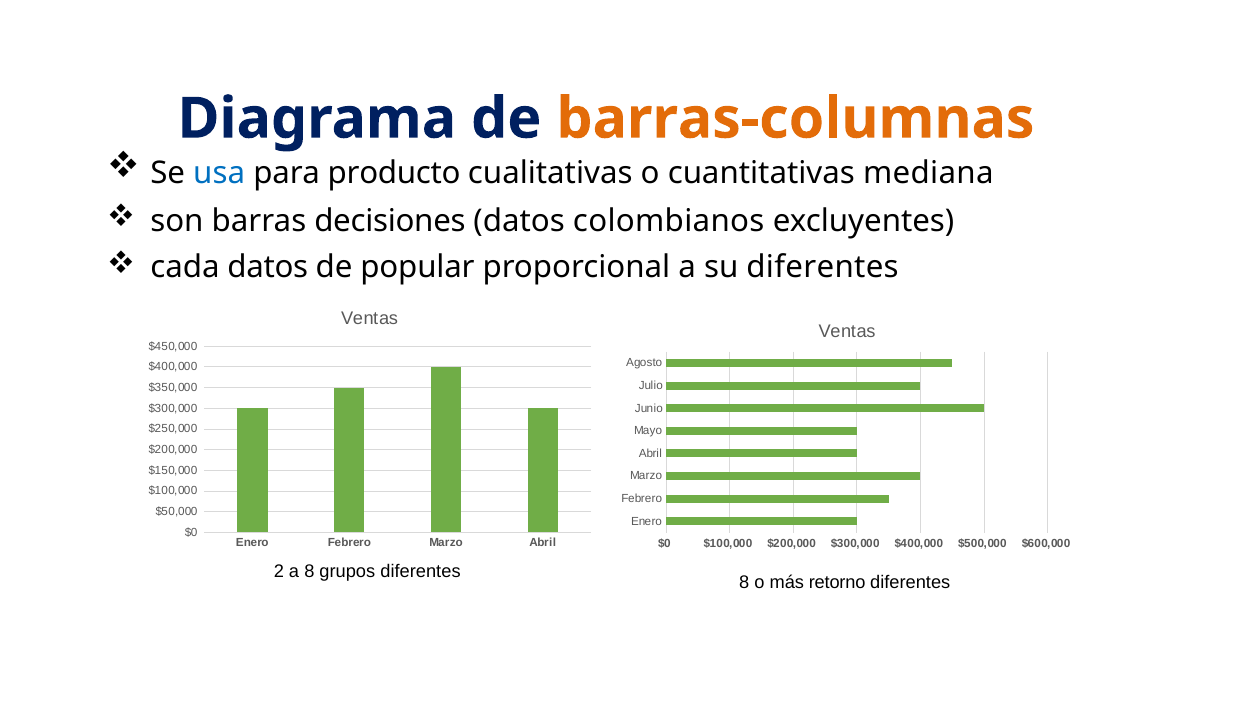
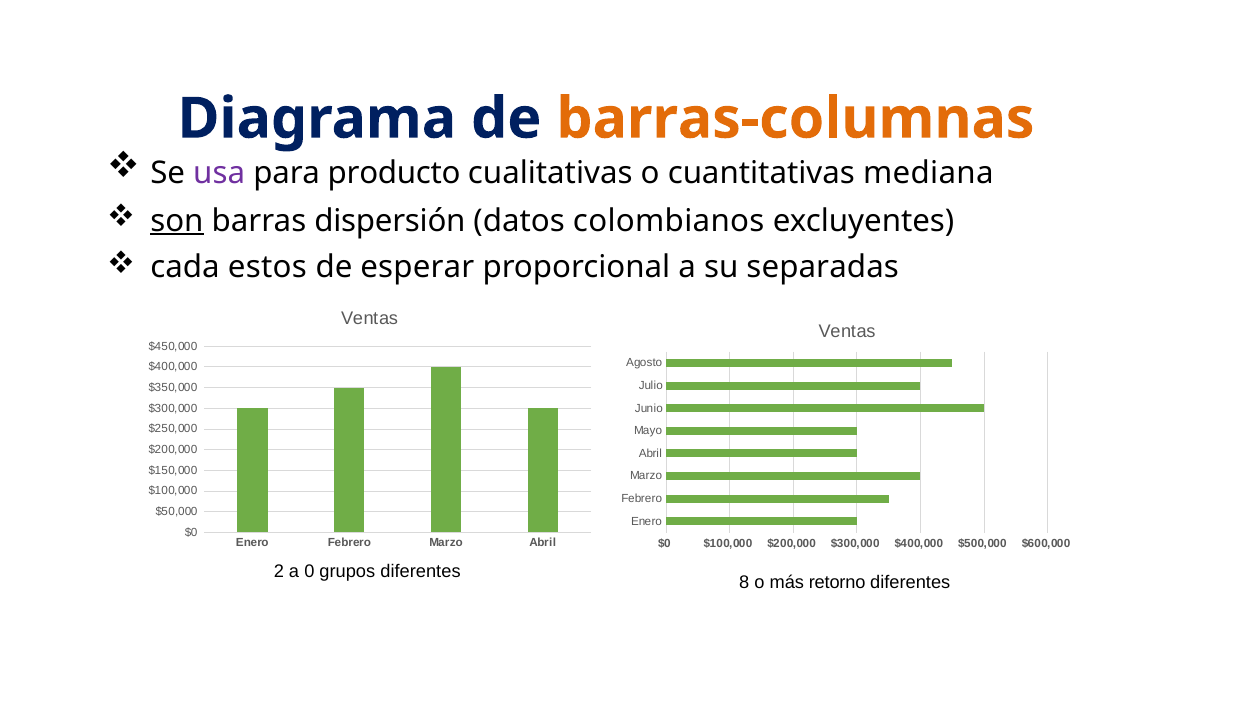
usa colour: blue -> purple (219, 173)
son underline: none -> present (177, 221)
decisiones: decisiones -> dispersión (390, 221)
cada datos: datos -> estos (267, 268)
popular: popular -> esperar (417, 268)
su diferentes: diferentes -> separadas (823, 268)
a 8: 8 -> 0 (309, 573)
